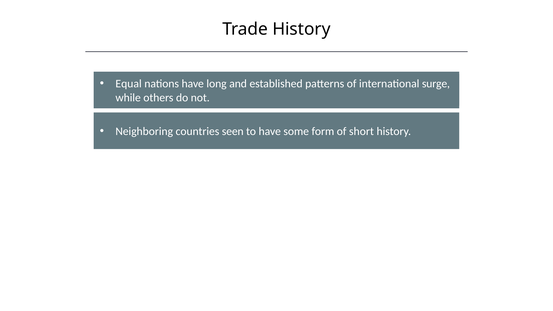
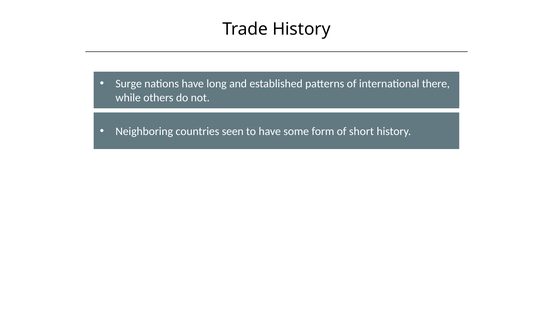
Equal: Equal -> Surge (129, 84)
surge: surge -> there (436, 84)
